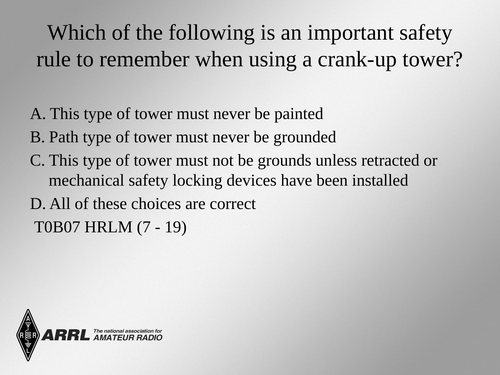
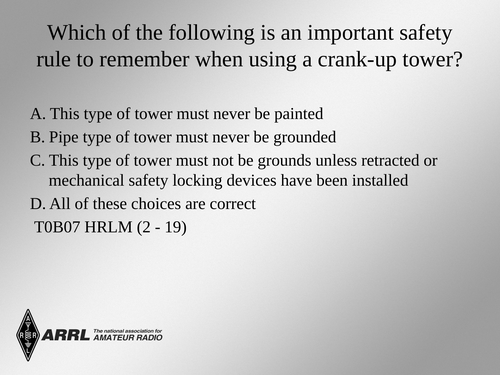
Path: Path -> Pipe (64, 137)
7: 7 -> 2 (144, 227)
